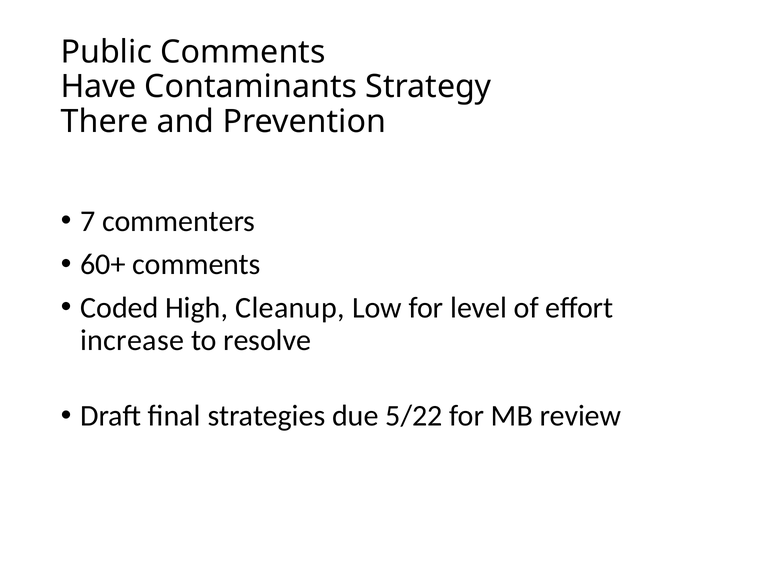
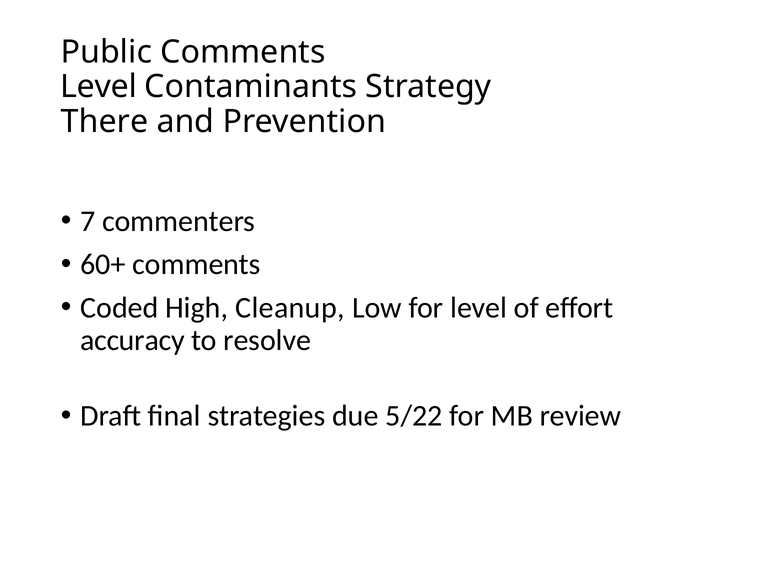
Have: Have -> Level (99, 87)
increase: increase -> accuracy (132, 340)
